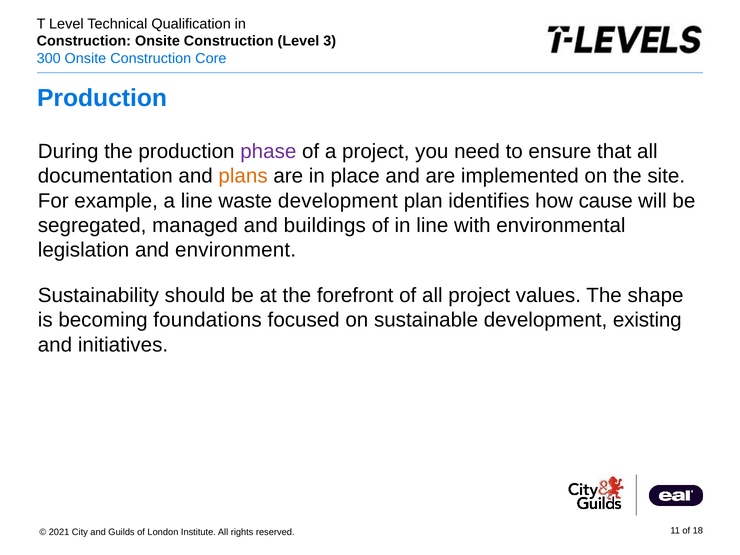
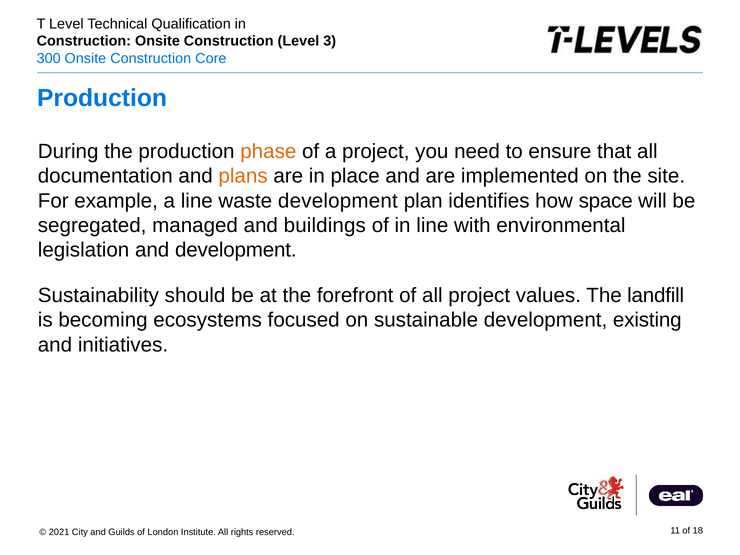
phase colour: purple -> orange (268, 151)
cause: cause -> space (606, 201)
and environment: environment -> development (236, 250)
shape: shape -> landfill (656, 295)
foundations: foundations -> ecosystems (208, 320)
